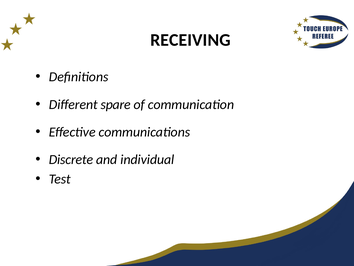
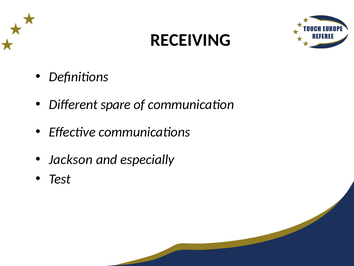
Discrete: Discrete -> Jackson (71, 159)
individual: individual -> especially (147, 159)
